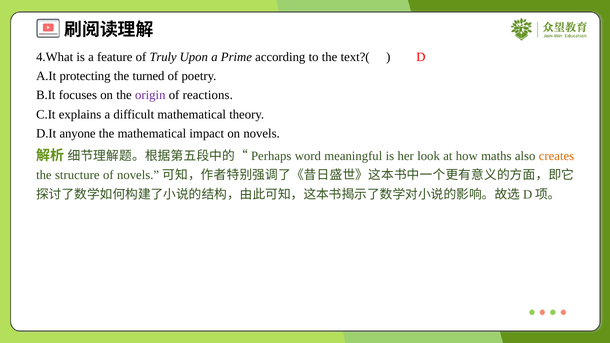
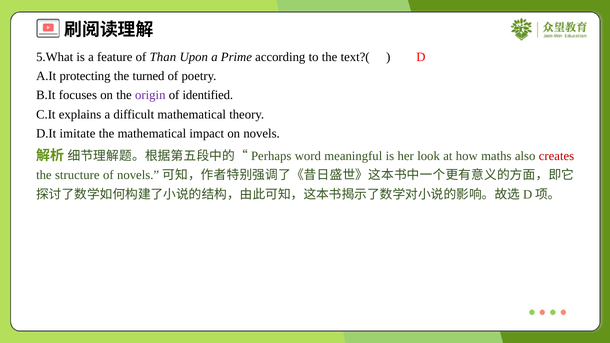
4.What: 4.What -> 5.What (55, 57)
Truly: Truly -> Than (163, 57)
reactions: reactions -> identified (208, 95)
anyone: anyone -> imitate (77, 133)
creates colour: orange -> red (556, 156)
